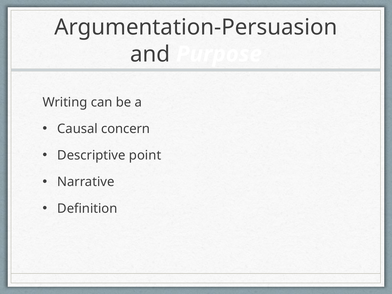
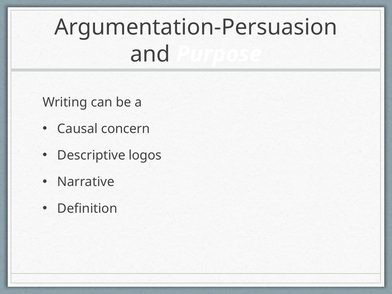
point: point -> logos (145, 155)
